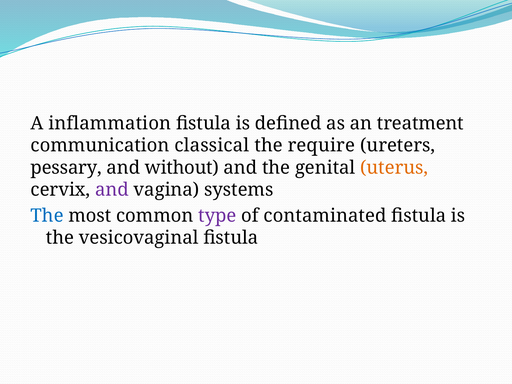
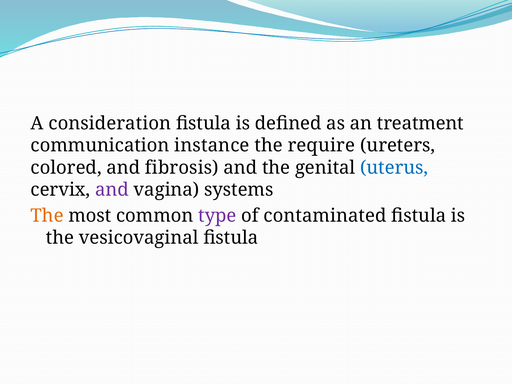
inflammation: inflammation -> consideration (110, 123)
classical: classical -> instance (212, 145)
pessary: pessary -> colored (66, 168)
without: without -> fibrosis (182, 168)
uterus colour: orange -> blue (394, 168)
The colour: blue -> orange (47, 216)
